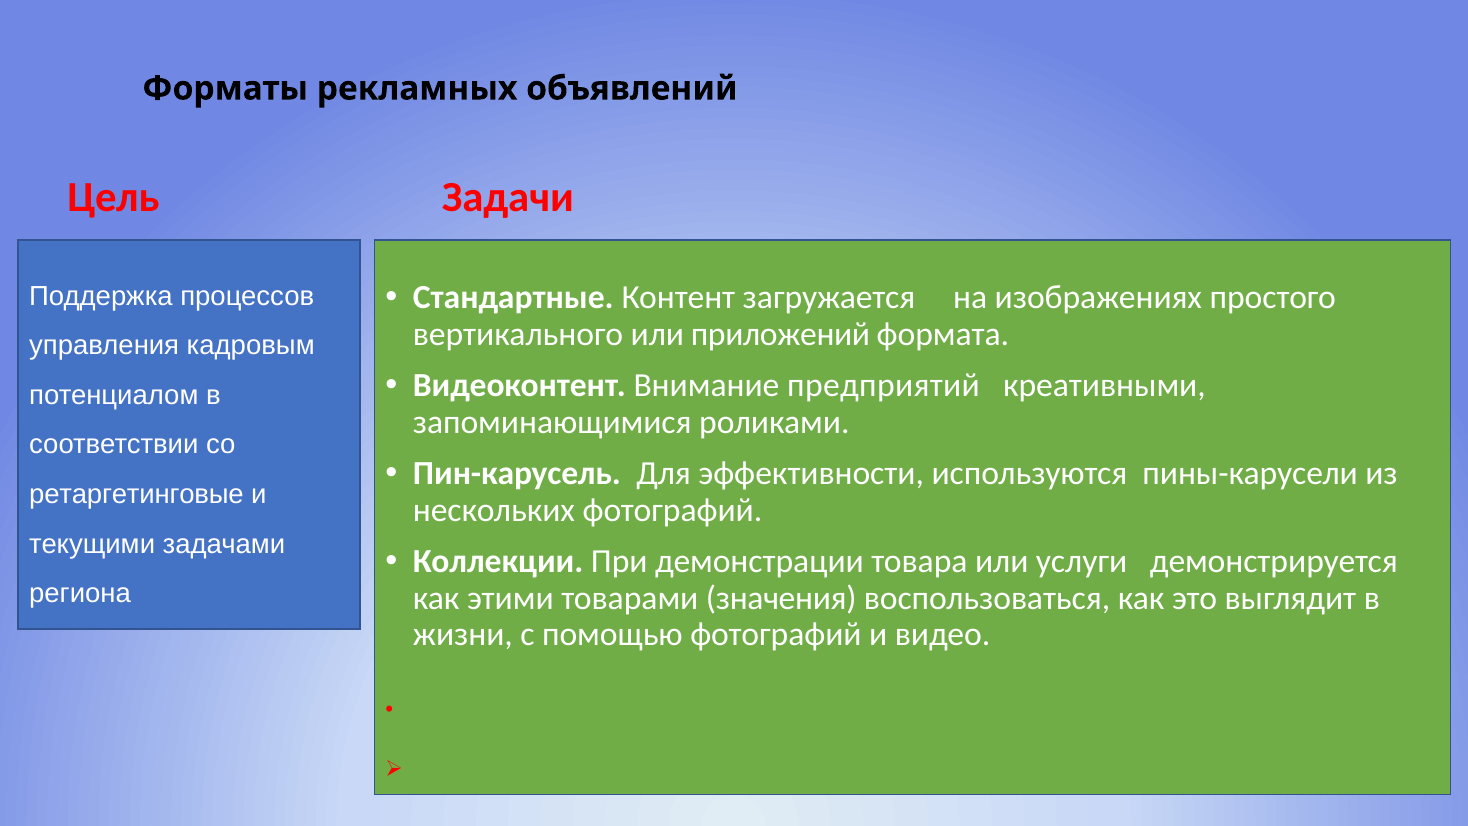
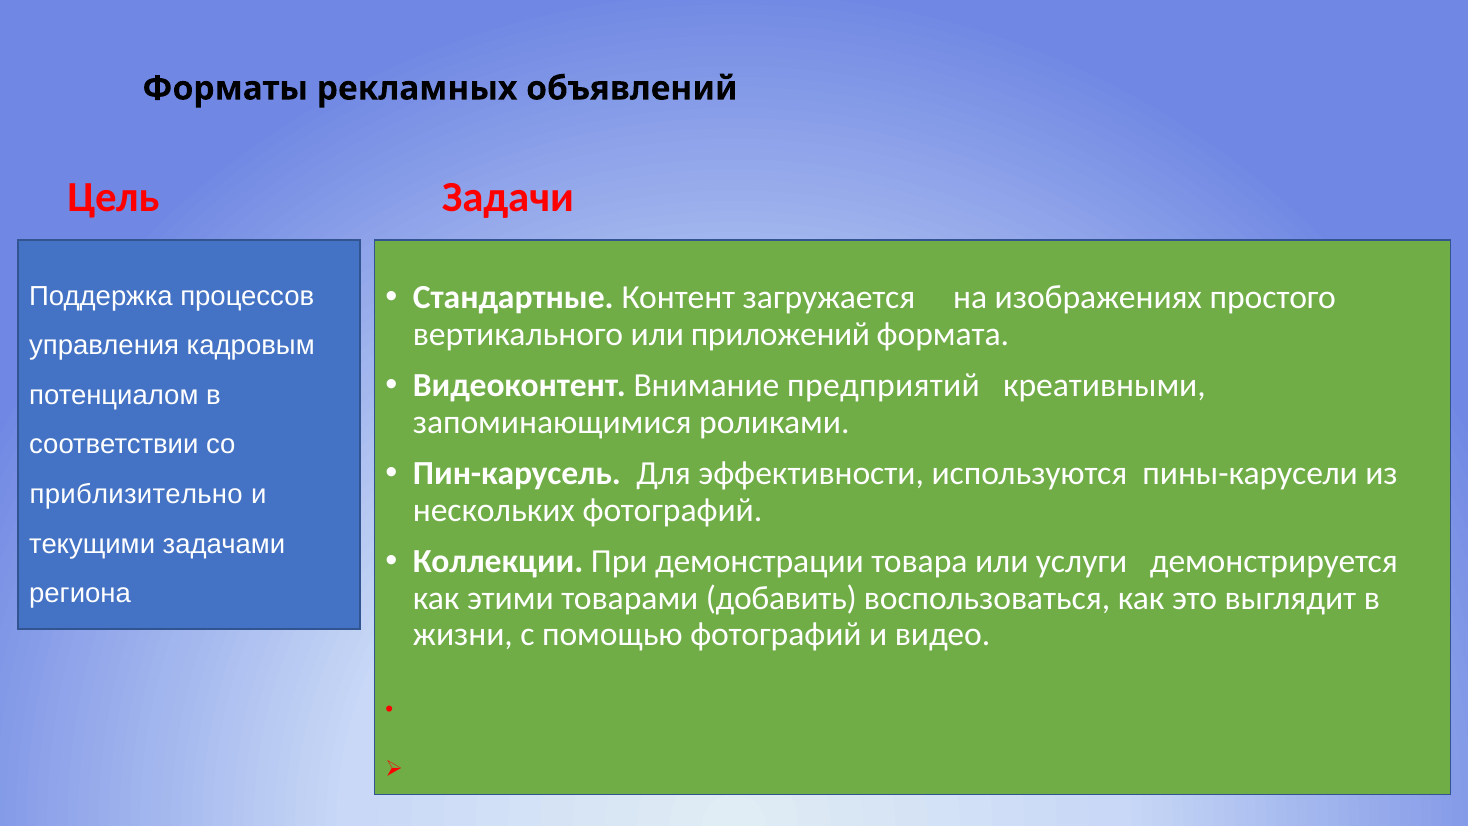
ретаргетинговые: ретаргетинговые -> приблизительно (136, 494)
значения: значения -> добавить (781, 598)
